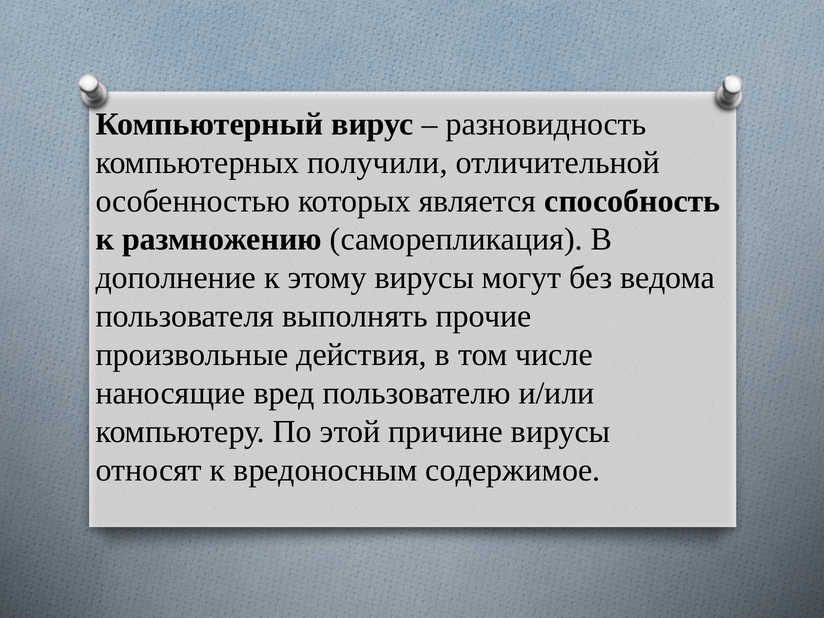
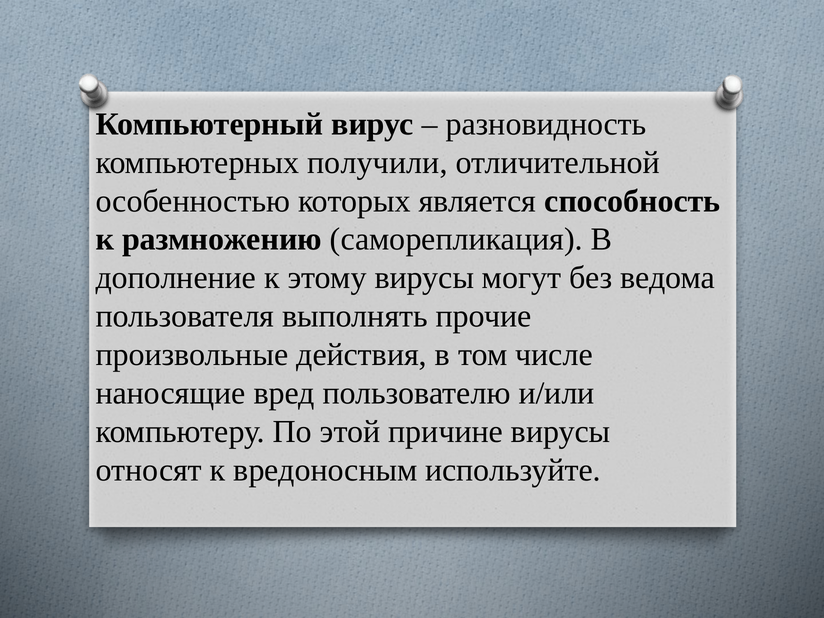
содержимое: содержимое -> используйте (513, 470)
